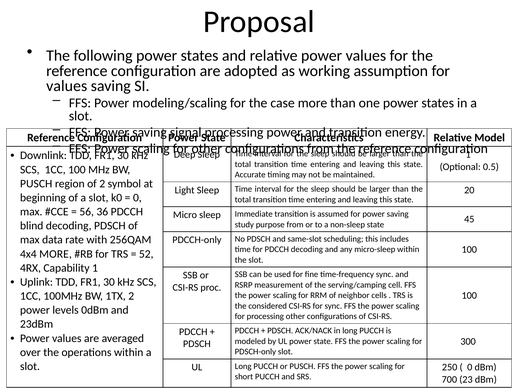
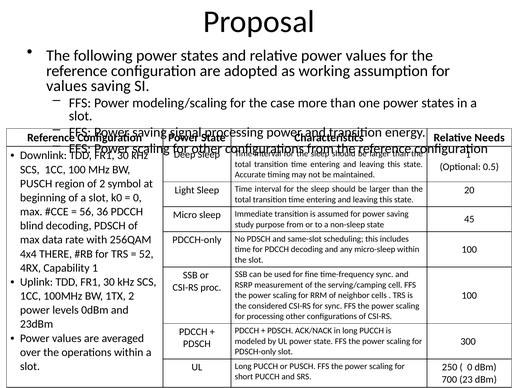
Model: Model -> Needs (490, 138)
4x4 MORE: MORE -> THERE (56, 254)
